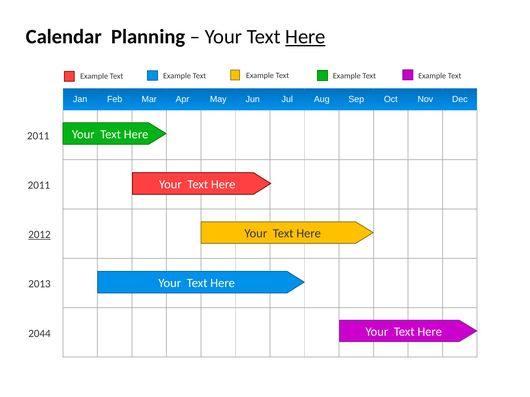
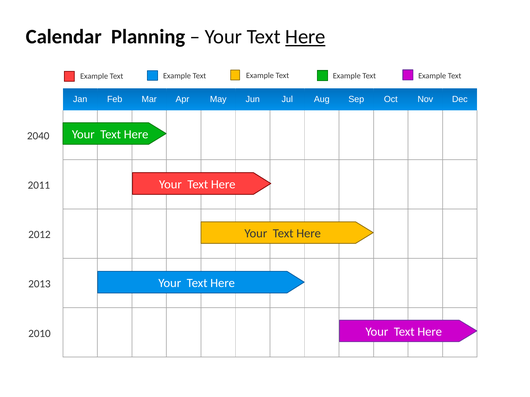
2011: 2011 -> 2040 (38, 136)
2012 underline: present -> none (39, 235)
2044: 2044 -> 2010 (39, 334)
